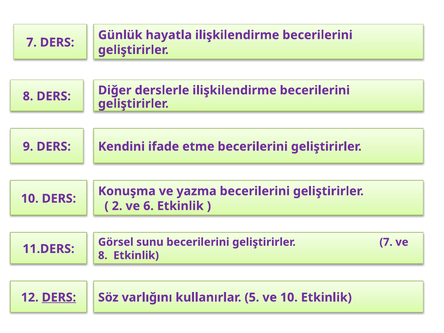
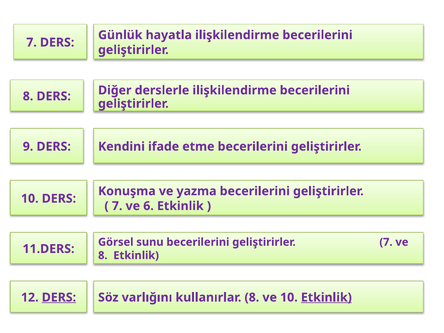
2: 2 -> 7 (117, 206)
kullanırlar 5: 5 -> 8 (252, 297)
Etkinlik underline: none -> present (326, 297)
